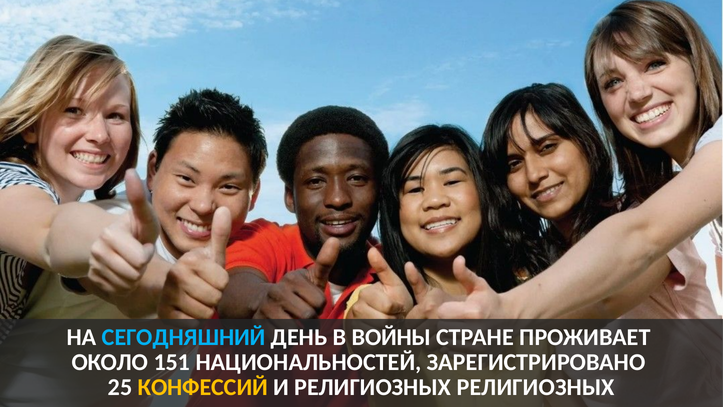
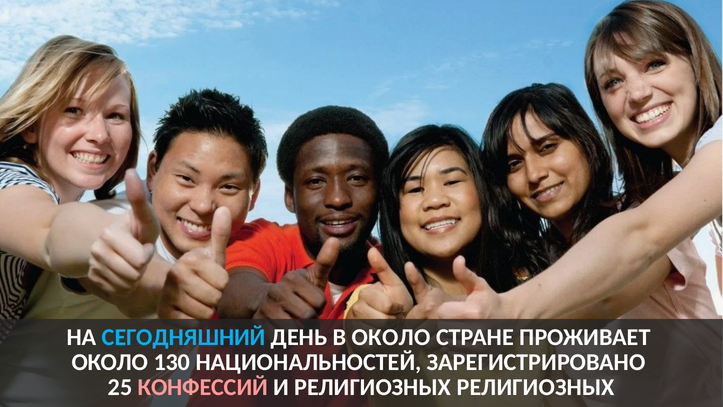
В ВОЙНЫ: ВОЙНЫ -> ОКОЛО (391, 337)
151: 151 -> 130 (172, 362)
КОНФЕССИЙ colour: yellow -> pink (203, 387)
